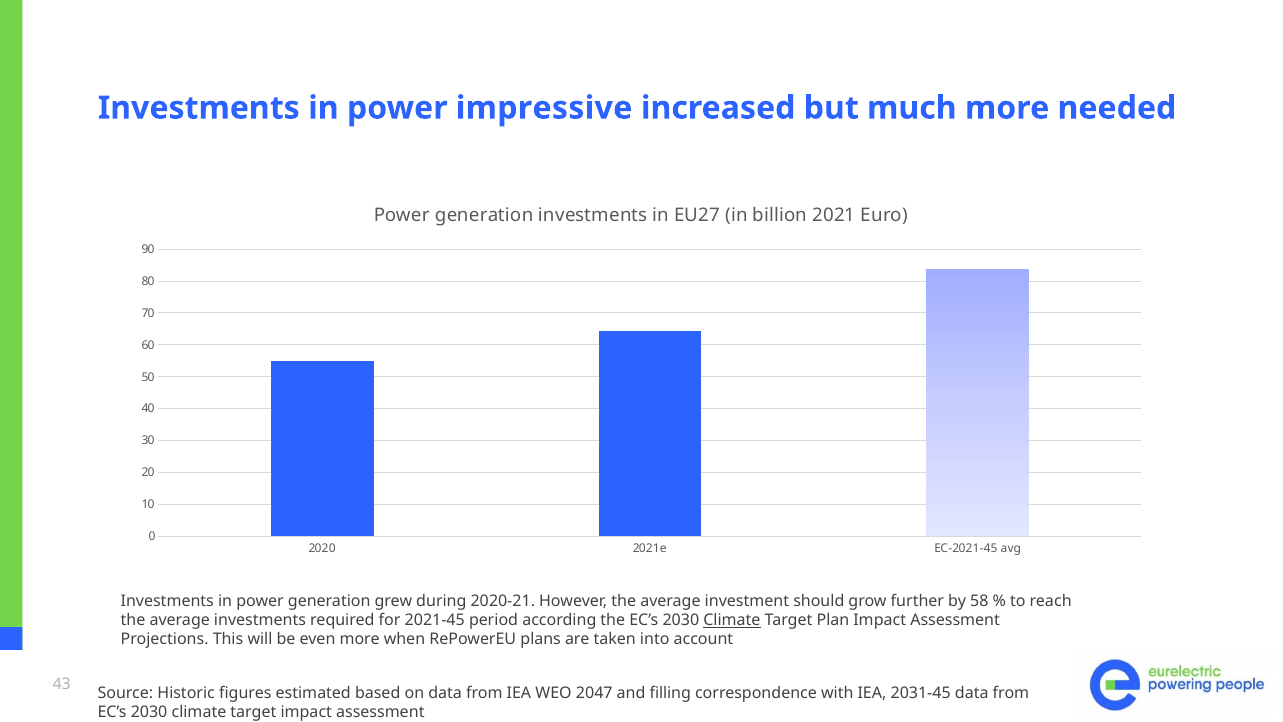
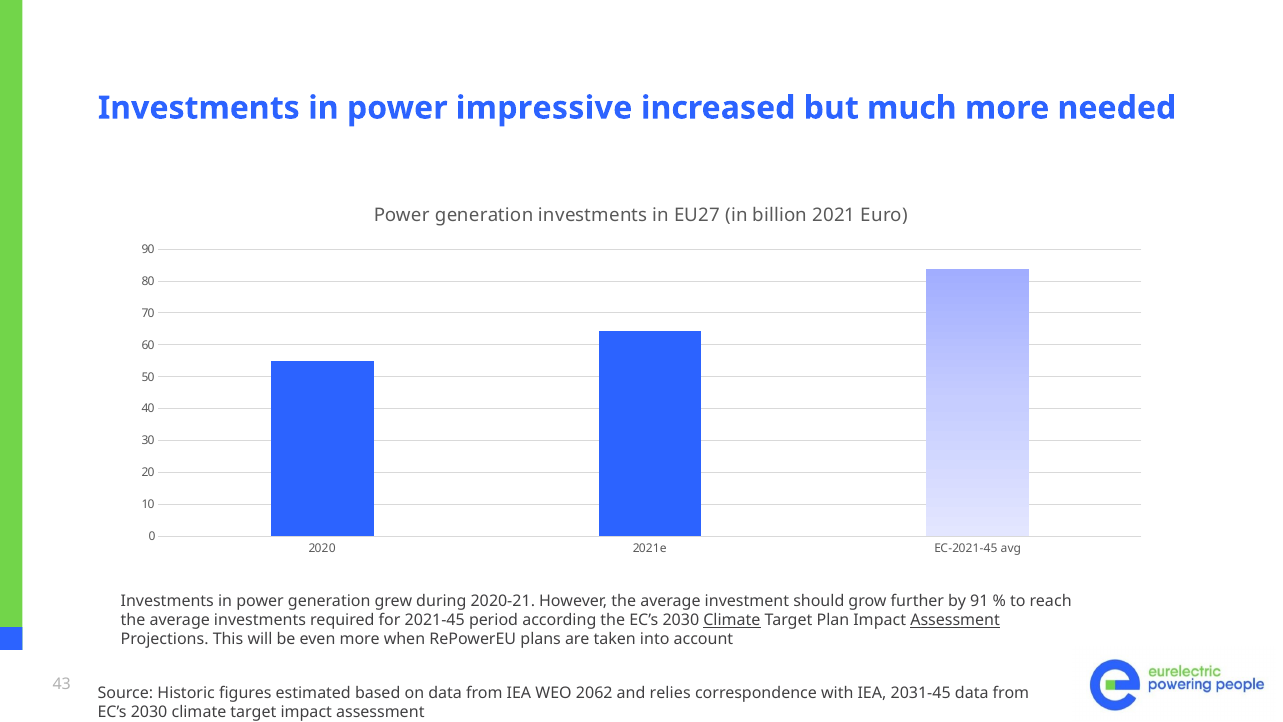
58: 58 -> 91 (979, 601)
Assessment underline: none -> present (955, 620)
2047: 2047 -> 2062 (594, 693)
filling: filling -> relies (670, 693)
